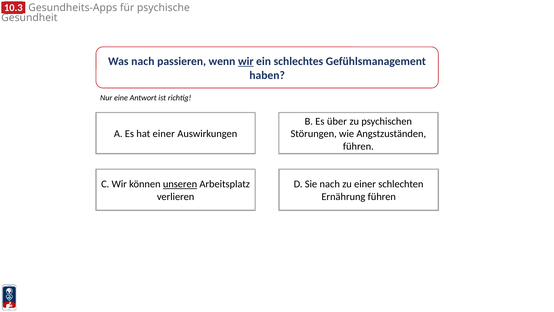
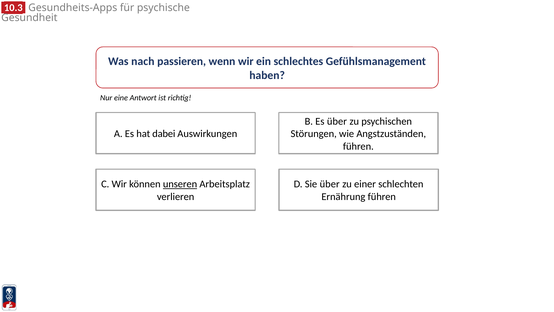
wir underline: present -> none (246, 61)
hat einer: einer -> dabei (164, 134)
Sie nach: nach -> über (330, 184)
